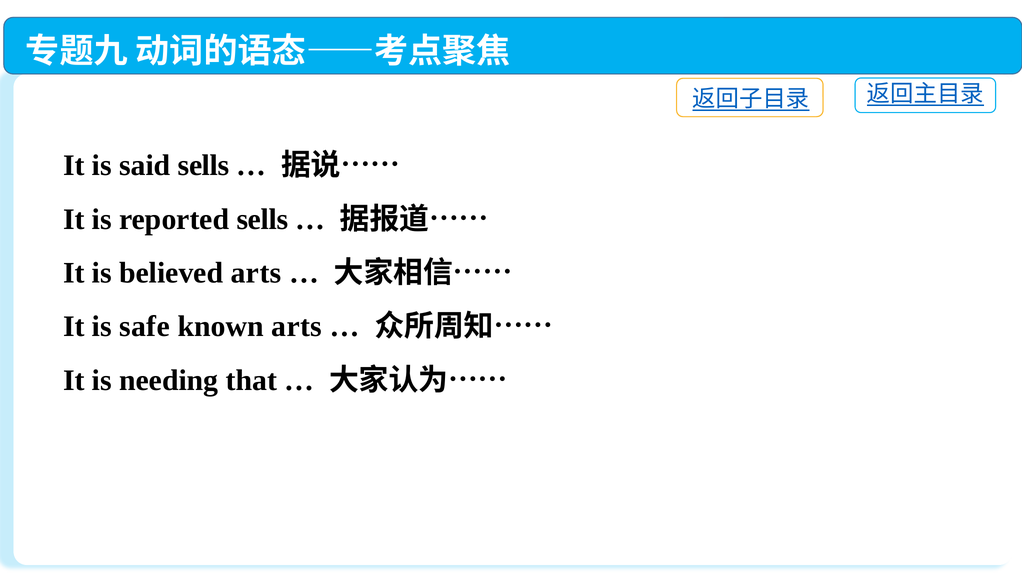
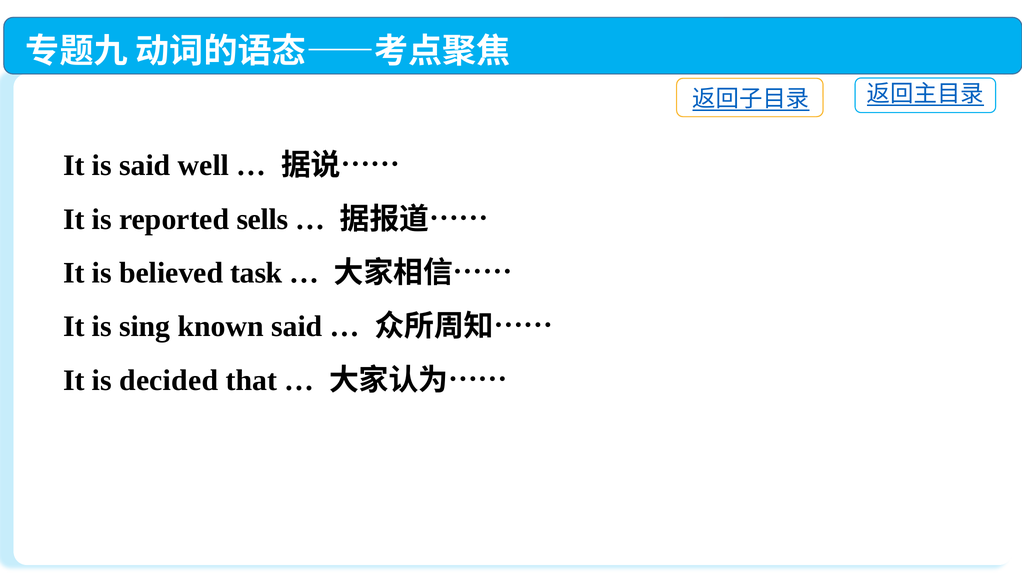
said sells: sells -> well (203, 166)
believed arts: arts -> task (256, 273)
safe: safe -> sing (145, 327)
known arts: arts -> said (297, 327)
needing: needing -> decided (169, 380)
